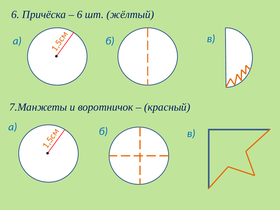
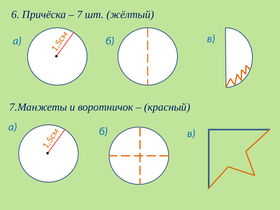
6: 6 -> 7 (80, 14)
